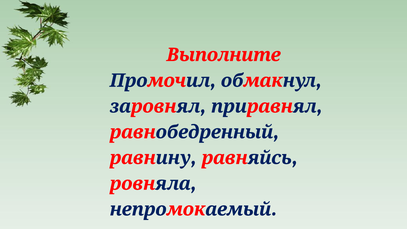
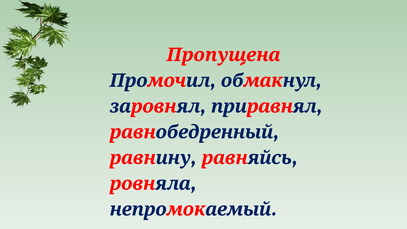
Выполните: Выполните -> Пропущена (223, 55)
